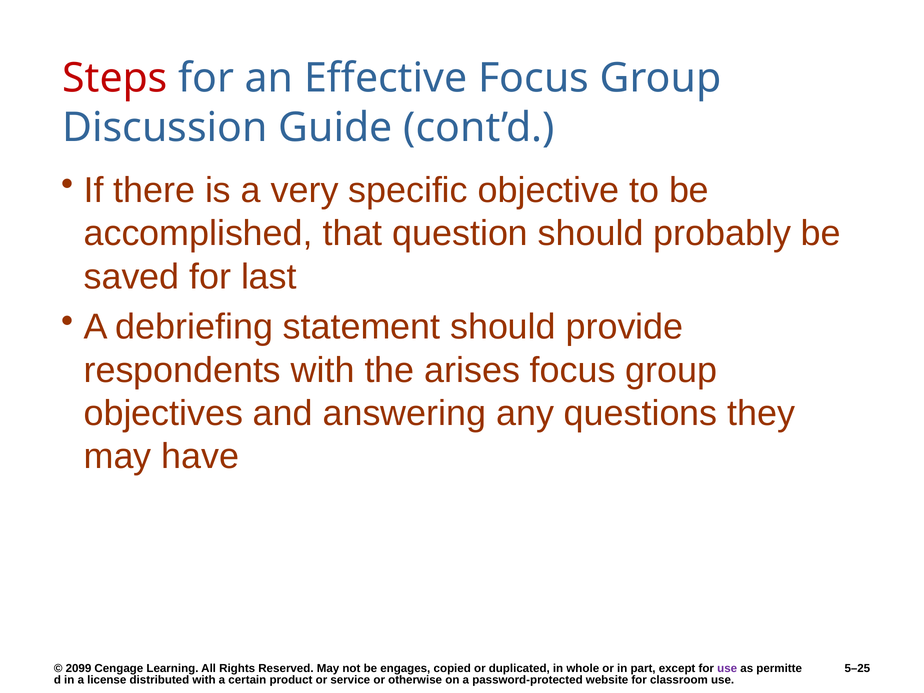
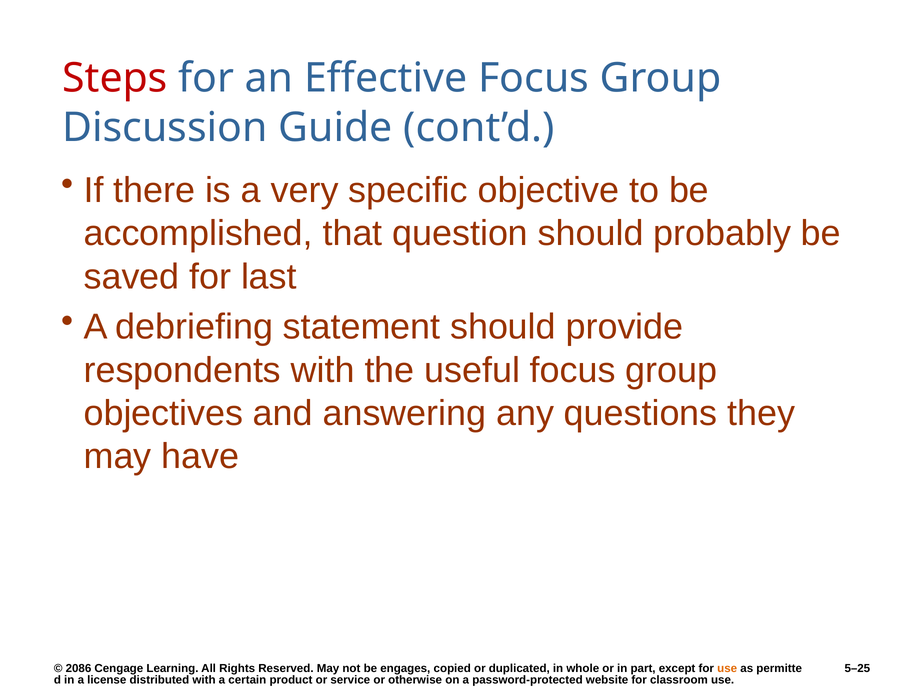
arises: arises -> useful (472, 370)
2099: 2099 -> 2086 (78, 668)
use colour: purple -> orange (727, 668)
